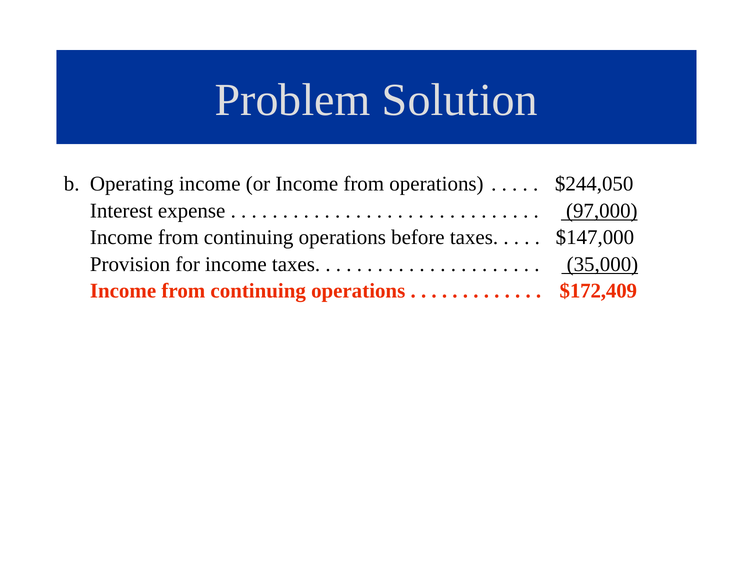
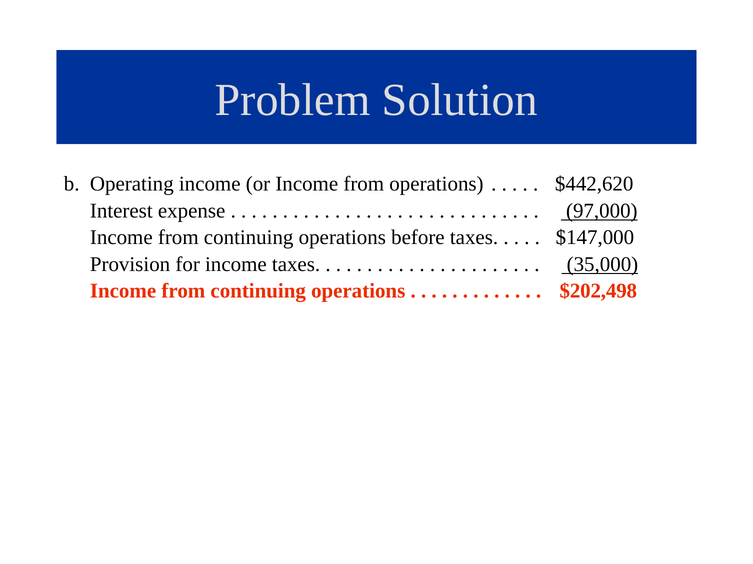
$244,050: $244,050 -> $442,620 (594, 184)
$172,409: $172,409 -> $202,498 (598, 291)
